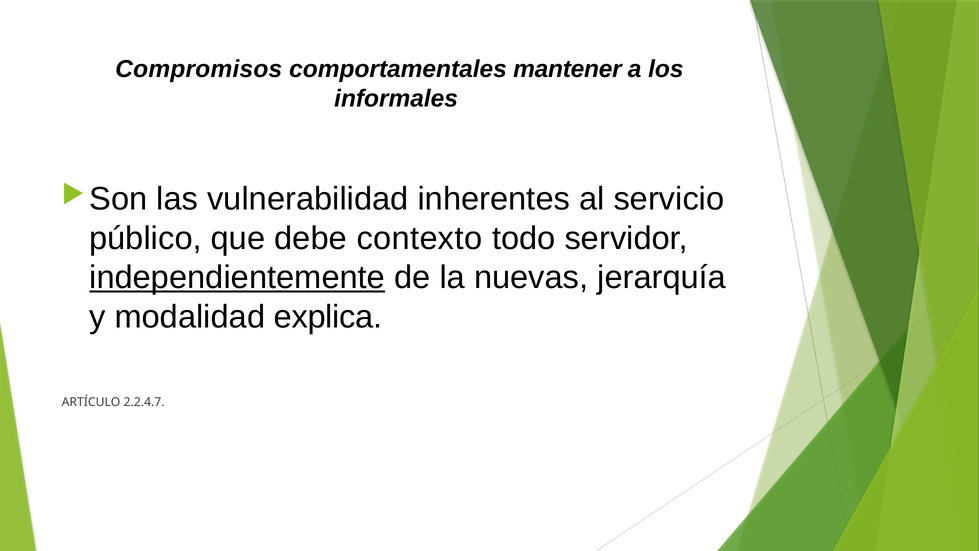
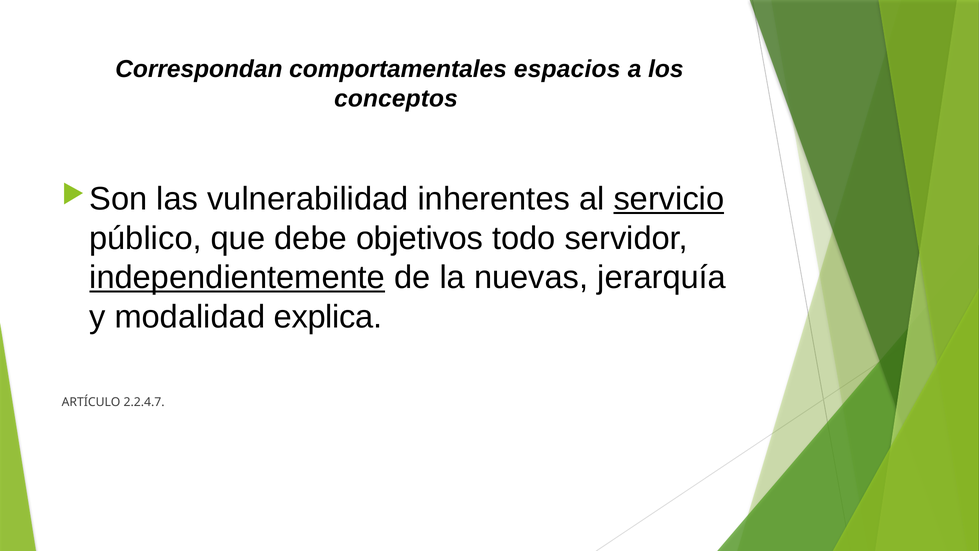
Compromisos: Compromisos -> Correspondan (199, 69)
mantener: mantener -> espacios (567, 69)
informales: informales -> conceptos (396, 98)
servicio underline: none -> present (669, 199)
contexto: contexto -> objetivos (420, 238)
